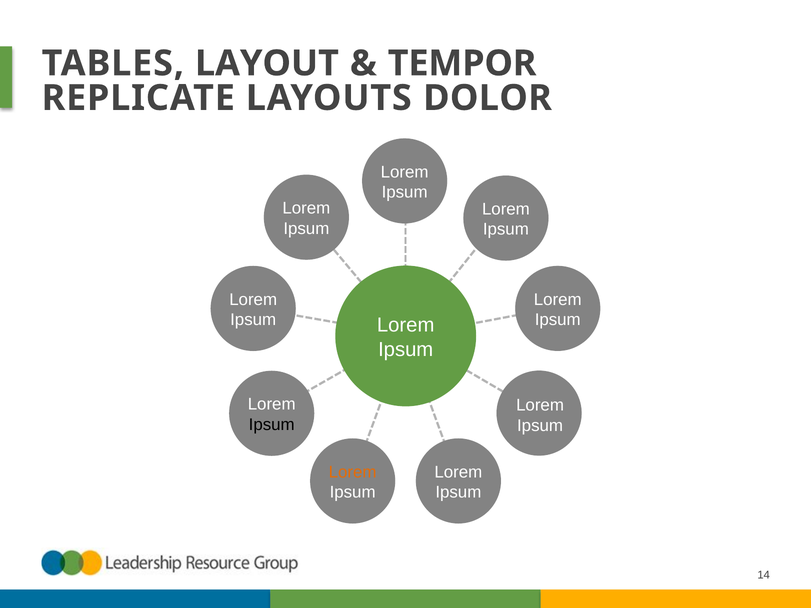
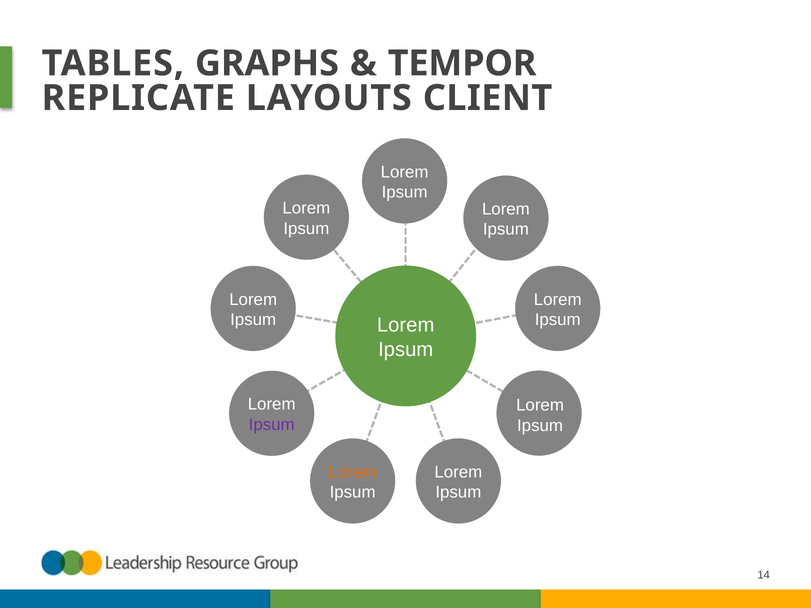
LAYOUT: LAYOUT -> GRAPHS (267, 63)
DOLOR: DOLOR -> CLIENT (488, 98)
Ipsum colour: black -> purple (272, 425)
